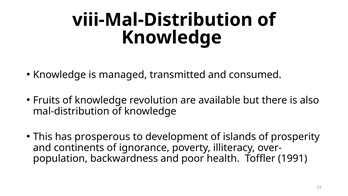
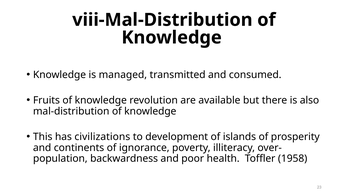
prosperous: prosperous -> civilizations (102, 137)
1991: 1991 -> 1958 (293, 158)
